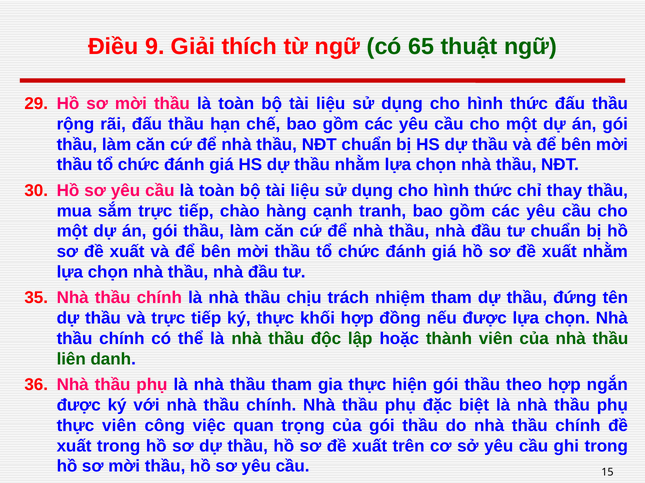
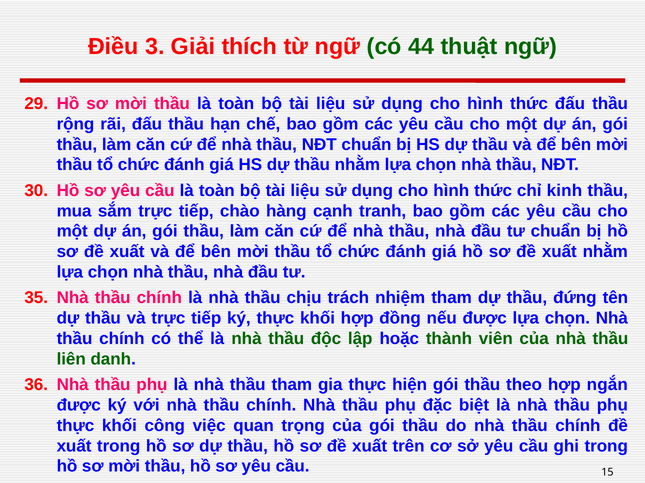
9: 9 -> 3 (155, 47)
65: 65 -> 44 (421, 47)
thay: thay -> kinh (564, 191)
viên: viên -> khối (119, 426)
